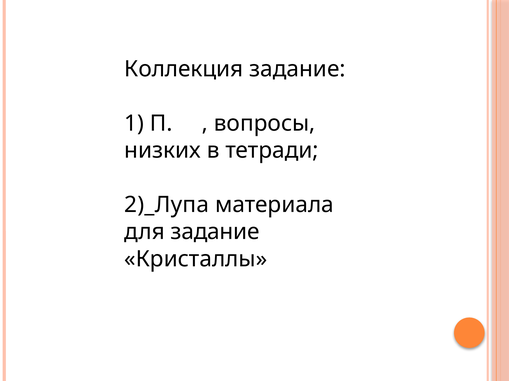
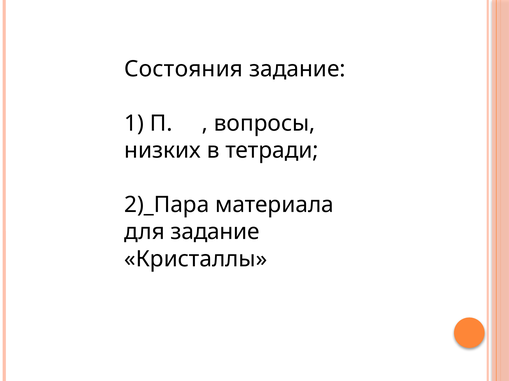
Коллекция: Коллекция -> Состояния (184, 69)
2)_Лупа: 2)_Лупа -> 2)_Пара (167, 205)
